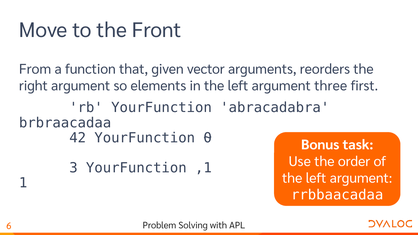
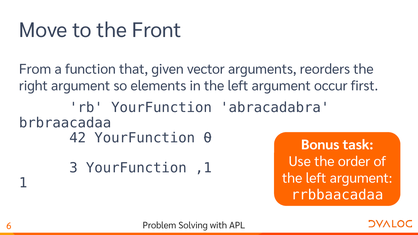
three: three -> occur (331, 86)
